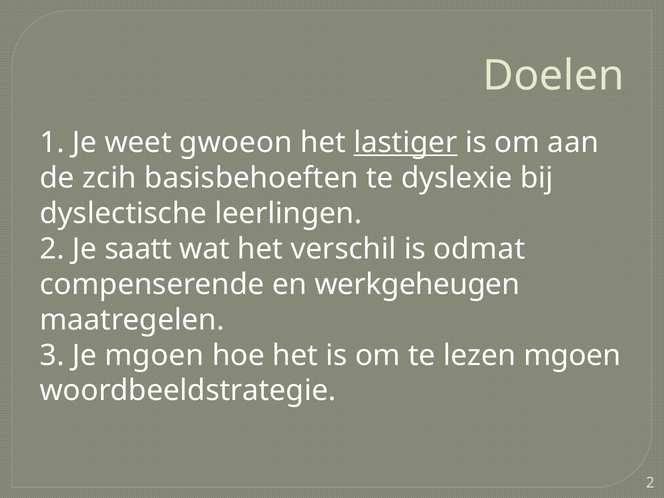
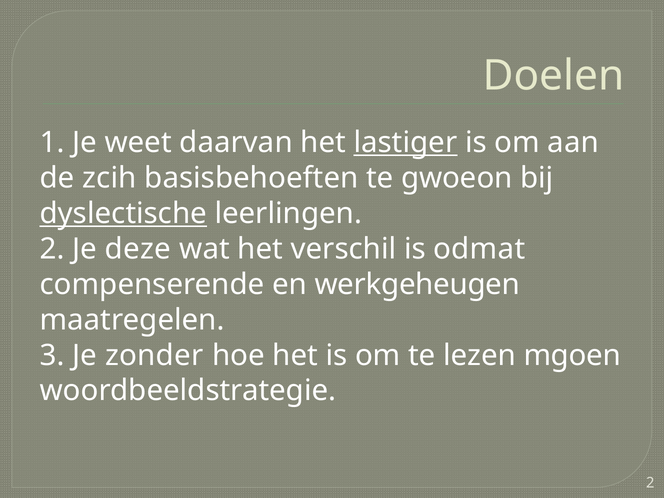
gwoeon: gwoeon -> daarvan (236, 143)
dyslexie: dyslexie -> gwoeon (457, 178)
dyslectische underline: none -> present (123, 214)
saatt: saatt -> deze (138, 249)
Je mgoen: mgoen -> zonder (154, 355)
